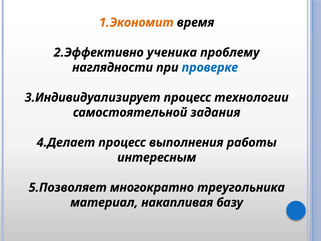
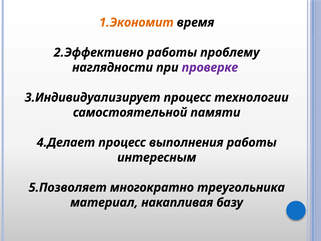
2.Эффективно ученика: ученика -> работы (172, 52)
проверке colour: blue -> purple (210, 67)
задания: задания -> памяти (215, 112)
